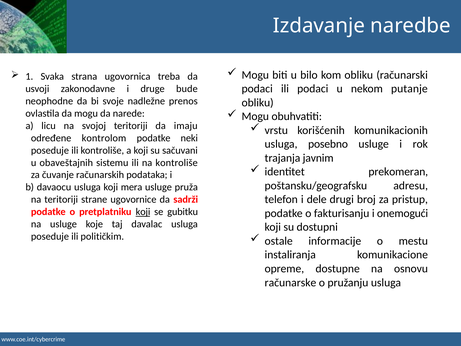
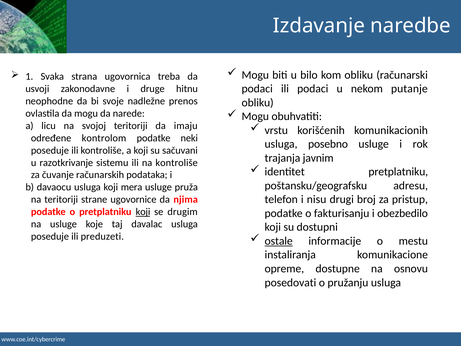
bude: bude -> hitnu (187, 89)
obaveštajnih: obaveštajnih -> razotkrivanje (66, 163)
identitet prekomeran: prekomeran -> pretplatniku (398, 172)
dele: dele -> nisu (317, 199)
sadrži: sadrži -> njima (186, 199)
gubitku: gubitku -> drugim (183, 212)
onemogući: onemogući -> obezbedilo (403, 213)
političkim: političkim -> preduzeti (102, 236)
ostale underline: none -> present (279, 241)
računarske: računarske -> posedovati (290, 282)
